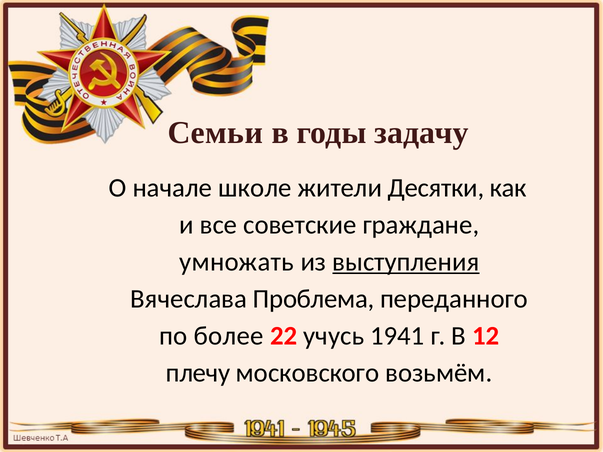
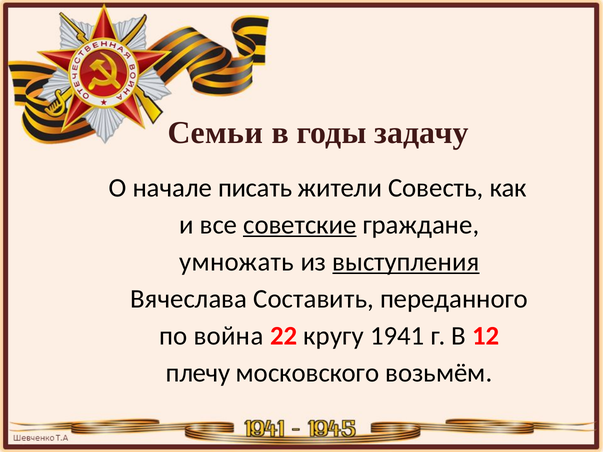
школе: школе -> писать (255, 188)
Десятки: Десятки -> Совесть (436, 188)
советские underline: none -> present (300, 225)
Проблема: Проблема -> Составить (313, 299)
более: более -> война (229, 336)
учусь: учусь -> кругу (334, 336)
